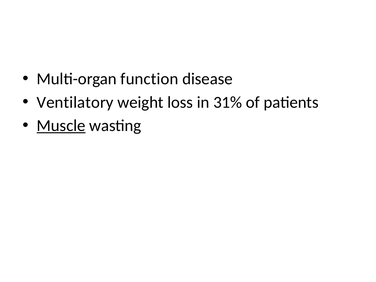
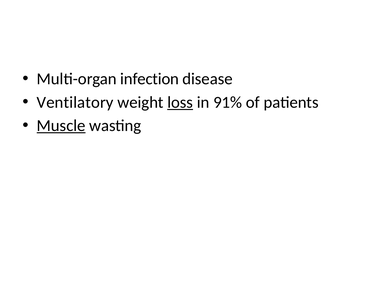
function: function -> infection (150, 79)
loss underline: none -> present (180, 102)
31%: 31% -> 91% (228, 102)
